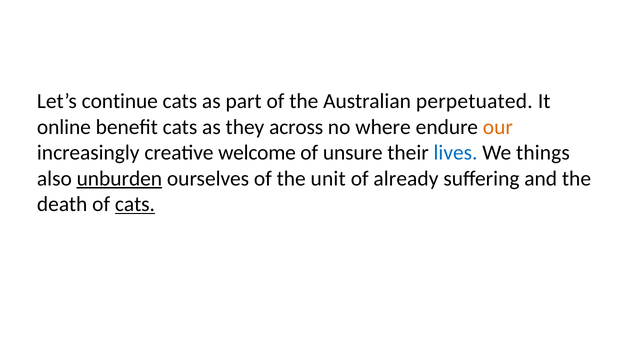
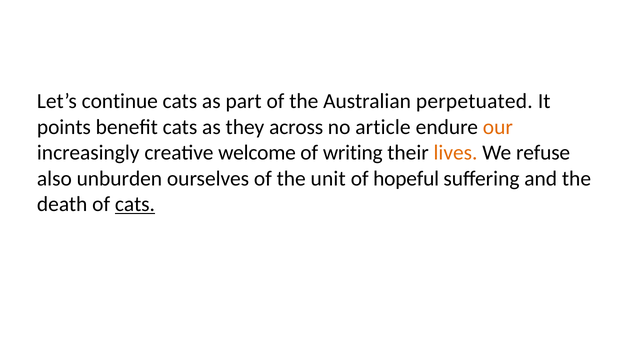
online: online -> points (64, 127)
where: where -> article (383, 127)
unsure: unsure -> writing (353, 153)
lives colour: blue -> orange (456, 153)
things: things -> refuse (543, 153)
unburden underline: present -> none (119, 178)
already: already -> hopeful (406, 178)
